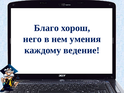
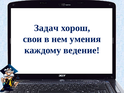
Благо: Благо -> Задач (46, 28)
него: него -> свои (32, 39)
